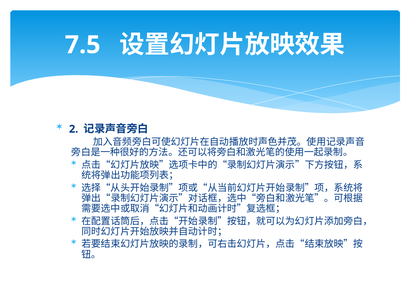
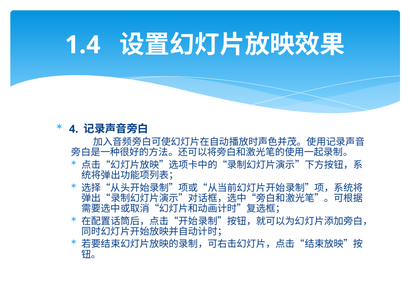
7.5: 7.5 -> 1.4 (83, 45)
2: 2 -> 4 (74, 129)
